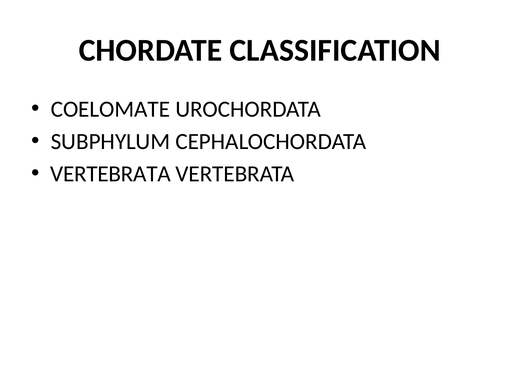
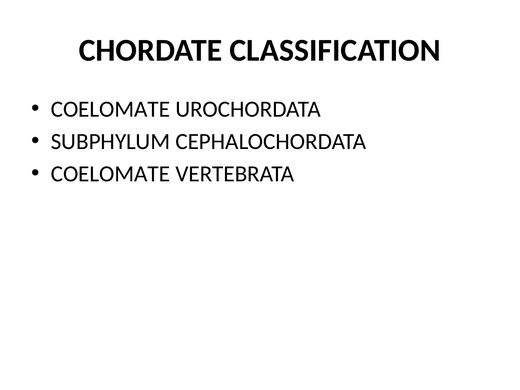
VERTEBRATA: VERTEBRATA -> COELOMATE (110, 174)
